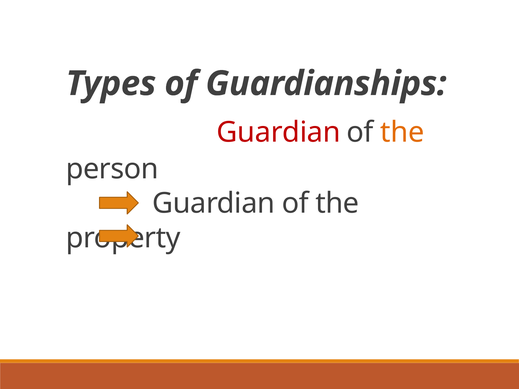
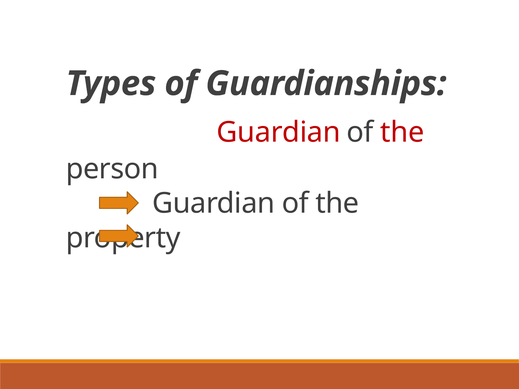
the colour: orange -> red (402, 132)
